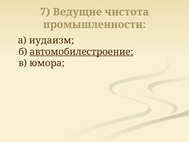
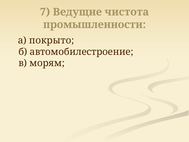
иудаизм: иудаизм -> покрыто (52, 40)
автомобилестроение underline: present -> none (81, 52)
юмора: юмора -> морям (47, 63)
